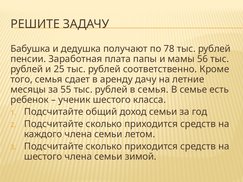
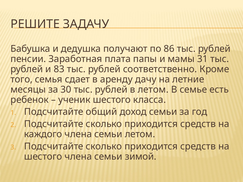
78: 78 -> 86 (169, 49)
56: 56 -> 31 (202, 59)
25: 25 -> 83 (59, 69)
55: 55 -> 30 (66, 90)
в семья: семья -> летом (153, 90)
